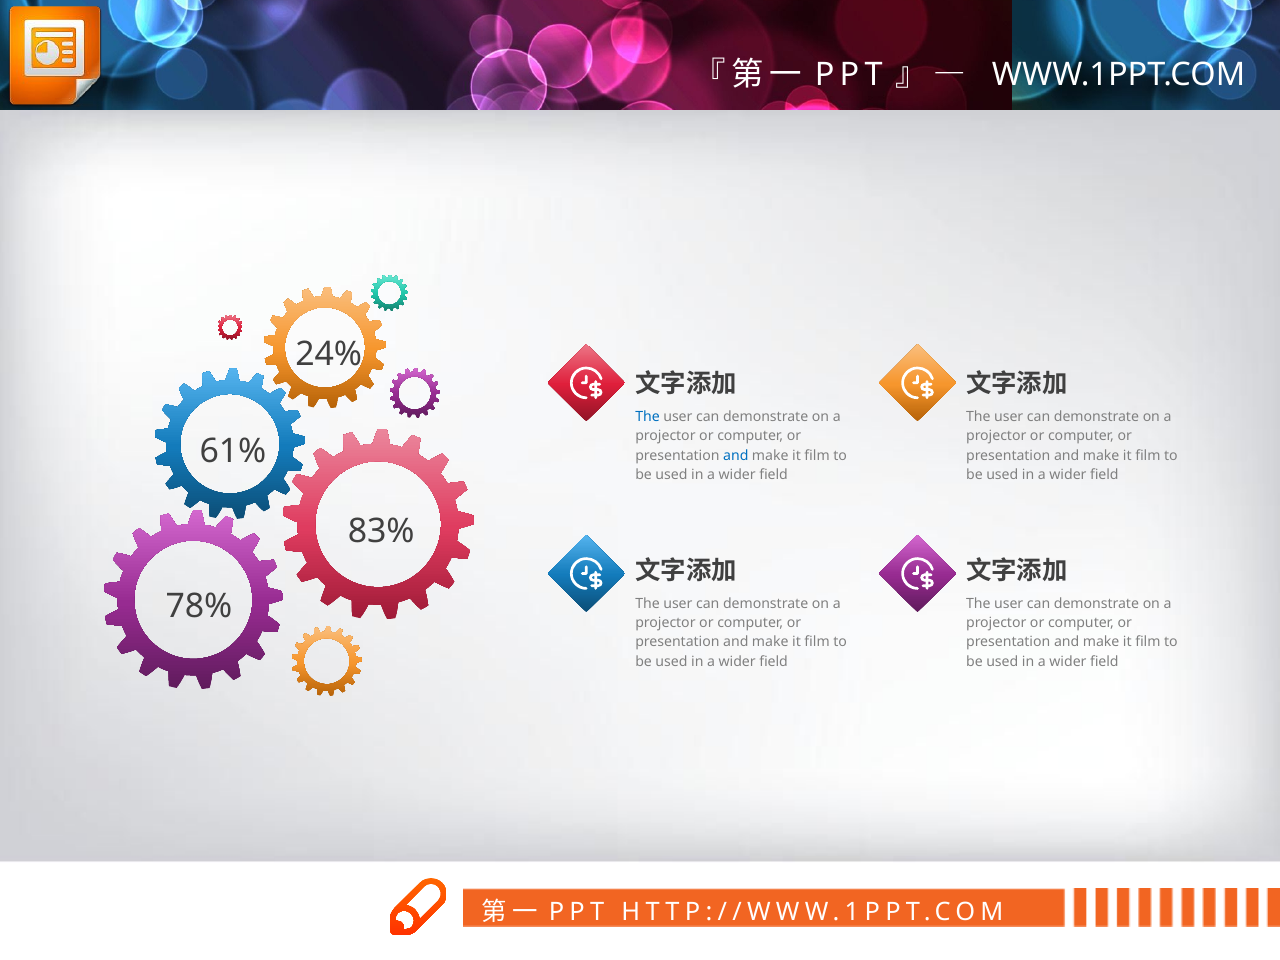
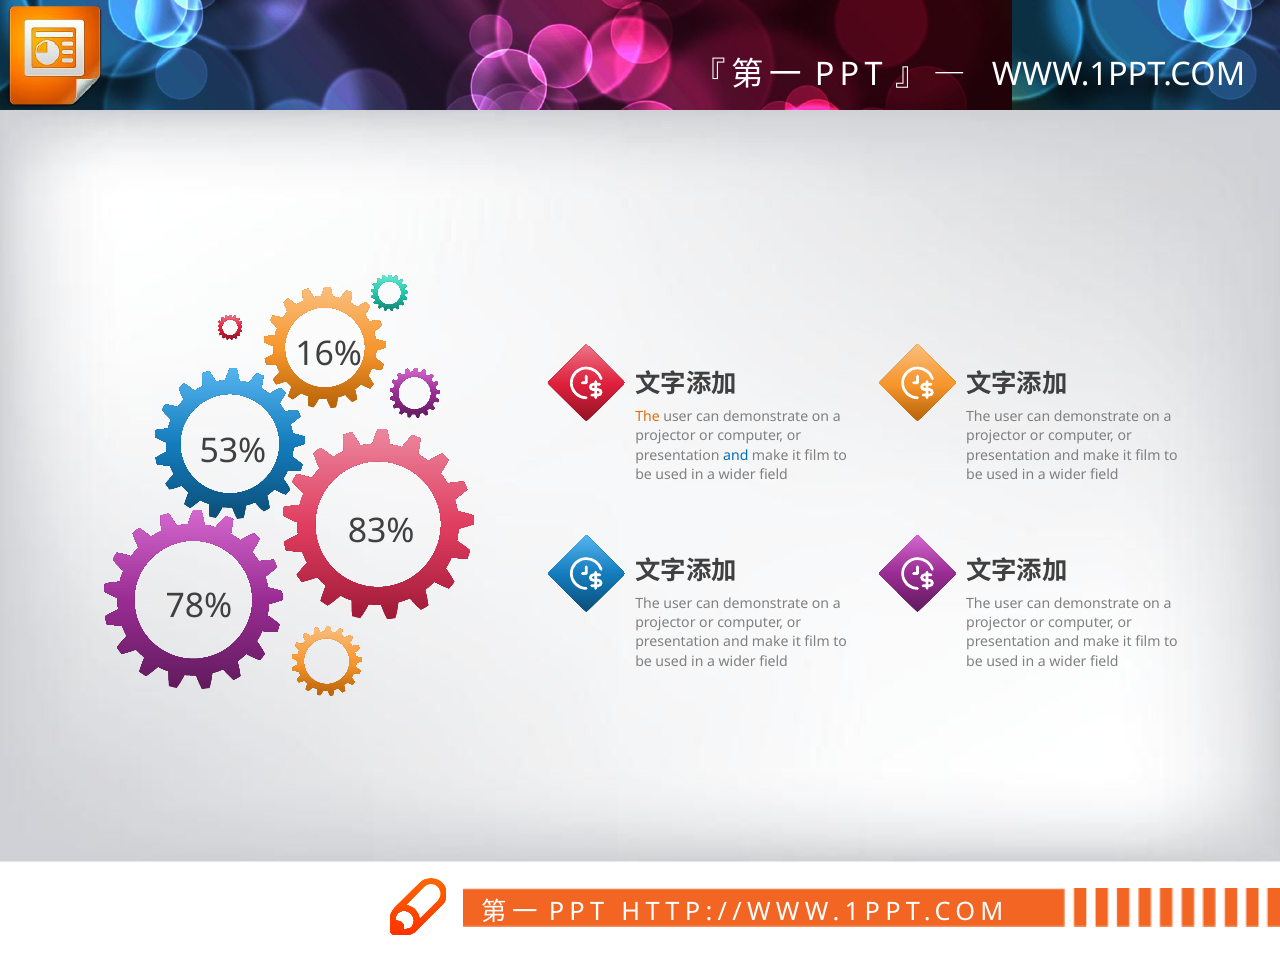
24%: 24% -> 16% (329, 355)
The colour: blue -> orange (648, 417)
61%: 61% -> 53% (233, 451)
